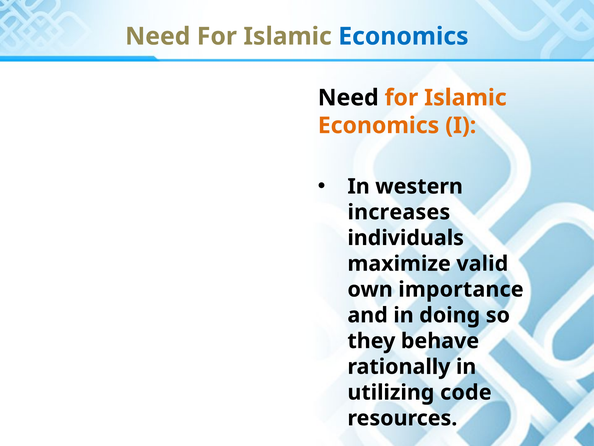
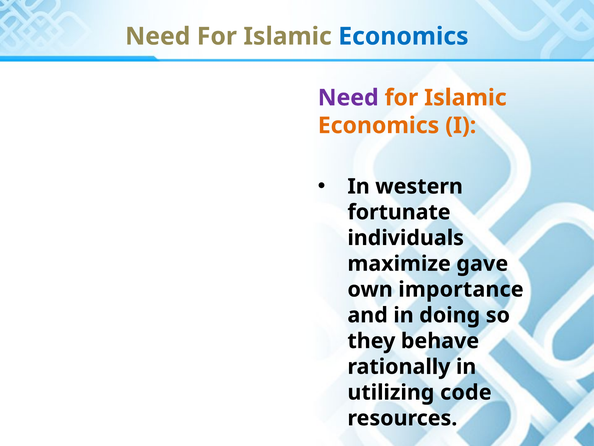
Need colour: black -> purple (348, 98)
increases: increases -> fortunate (399, 212)
valid: valid -> gave (482, 263)
